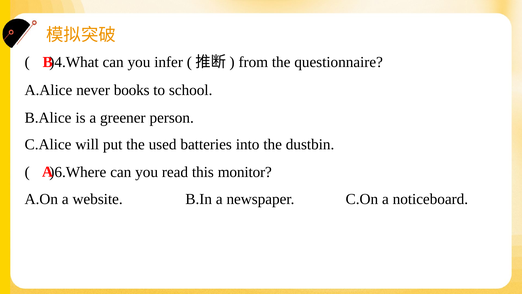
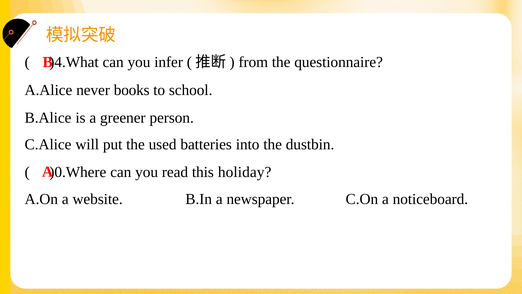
)6.Where: )6.Where -> )0.Where (78, 172)
monitor: monitor -> holiday (245, 172)
